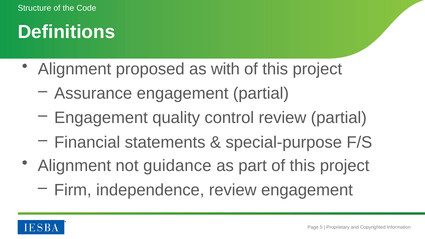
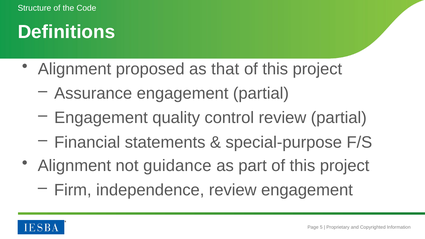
with: with -> that (225, 69)
